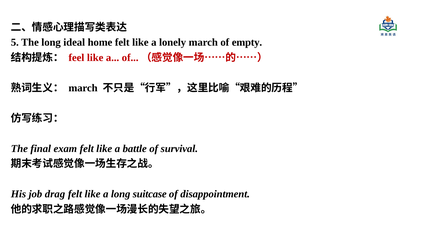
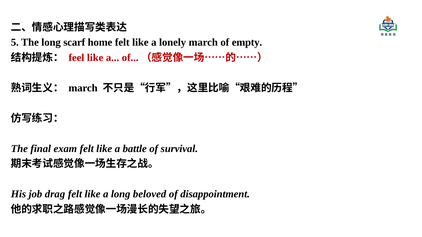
ideal: ideal -> scarf (74, 43)
suitcase: suitcase -> beloved (150, 194)
